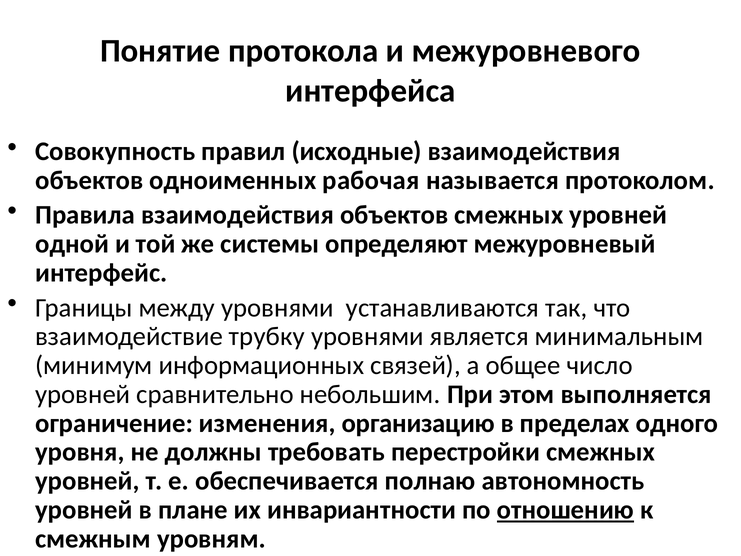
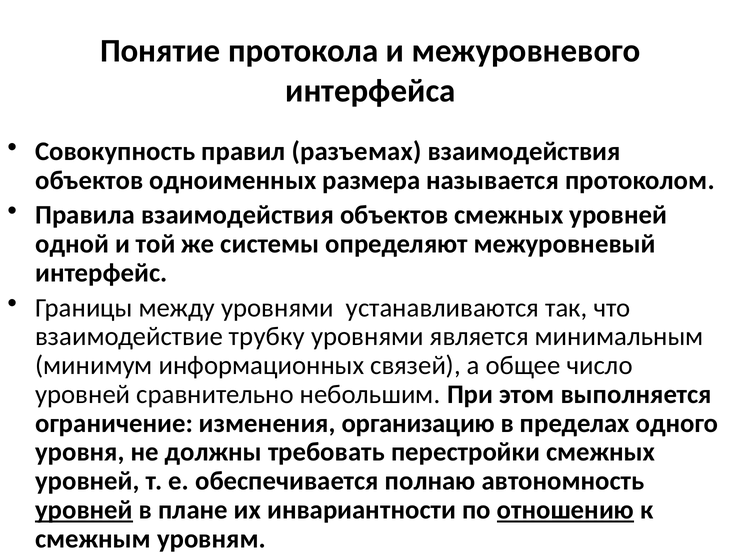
исходные: исходные -> разъемах (356, 151)
рабочая: рабочая -> размера (371, 180)
уровней underline: none -> present (84, 510)
